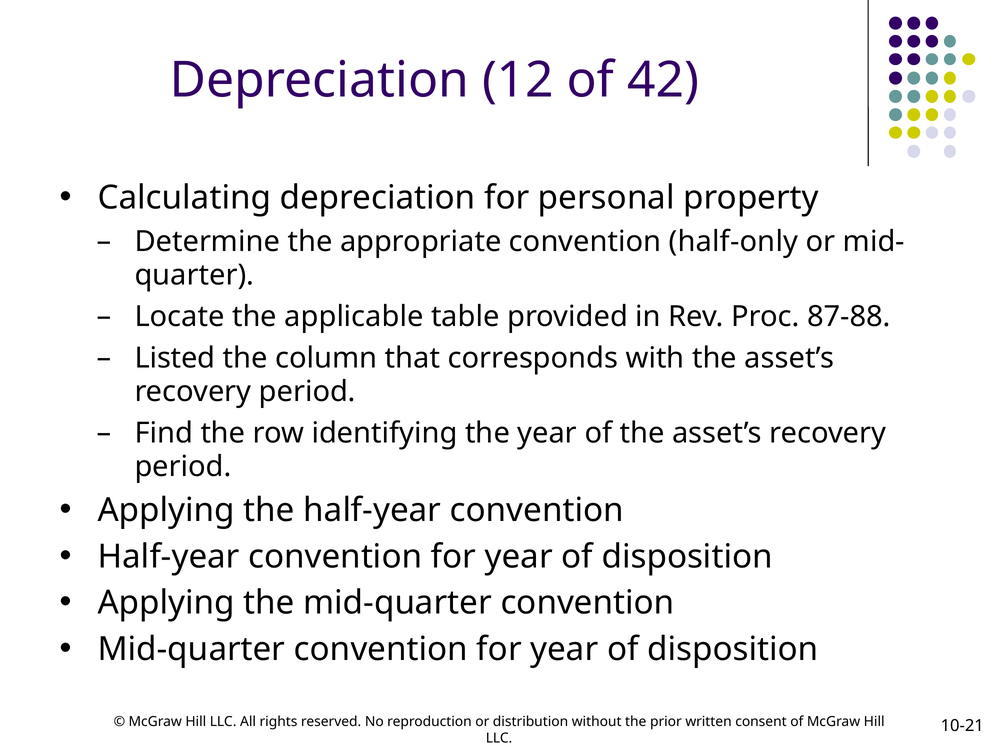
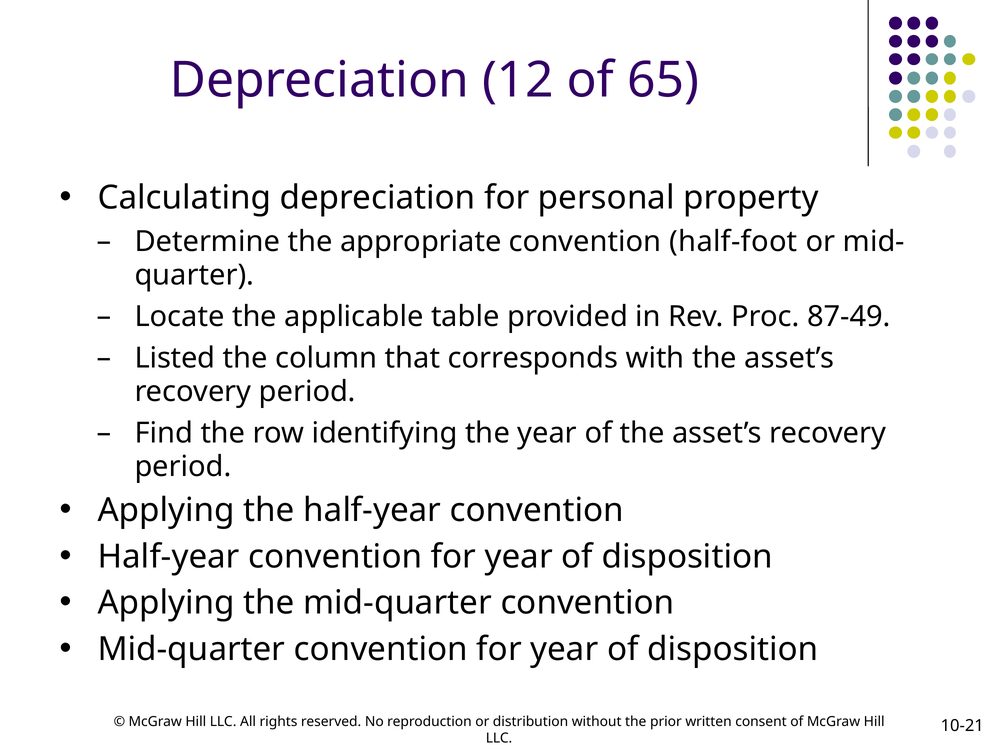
42: 42 -> 65 (663, 80)
half-only: half-only -> half-foot (733, 241)
87-88: 87-88 -> 87-49 (849, 316)
